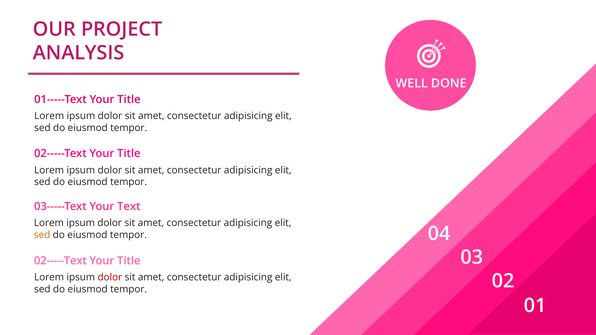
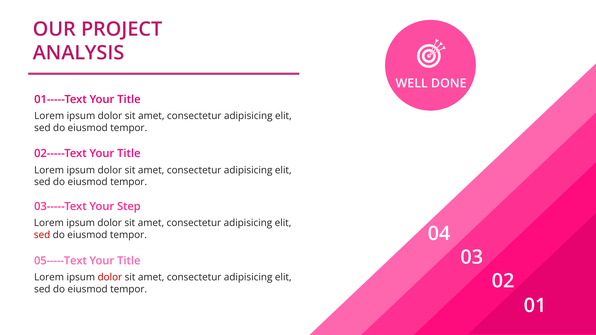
Text: Text -> Step (129, 207)
sed colour: orange -> red (42, 235)
02-----Text: 02-----Text -> 05-----Text (60, 261)
